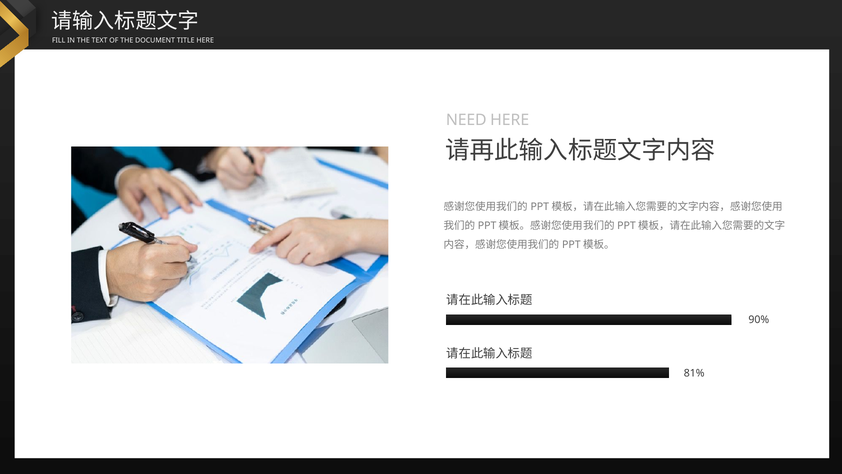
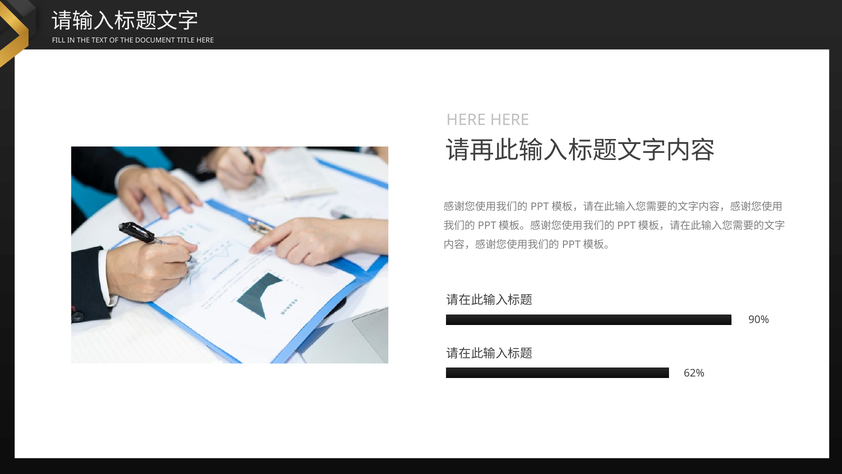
NEED: NEED -> HERE (466, 120)
81%: 81% -> 62% (694, 373)
